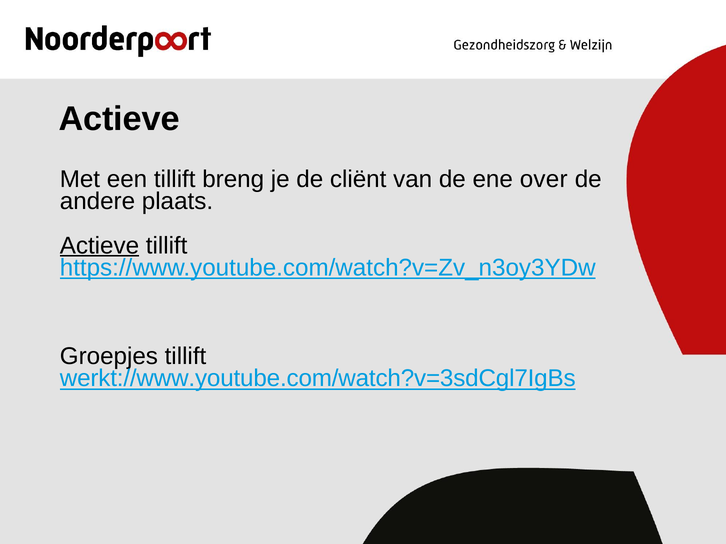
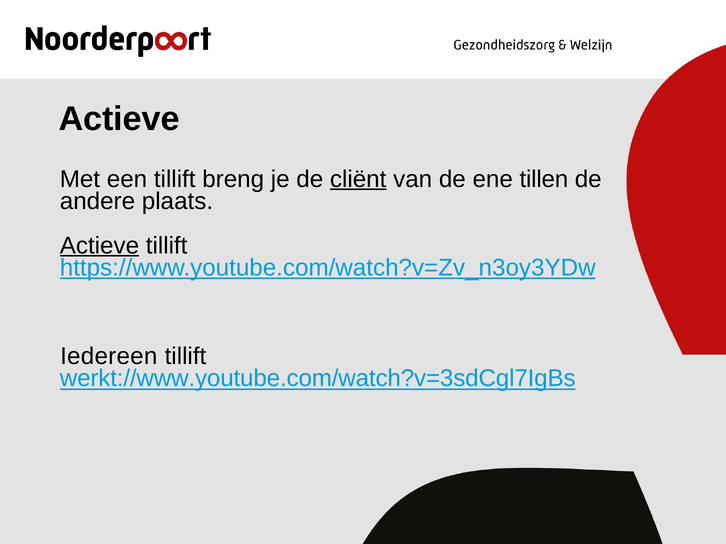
cliënt underline: none -> present (358, 179)
over: over -> tillen (544, 179)
Groepjes: Groepjes -> Iedereen (109, 357)
